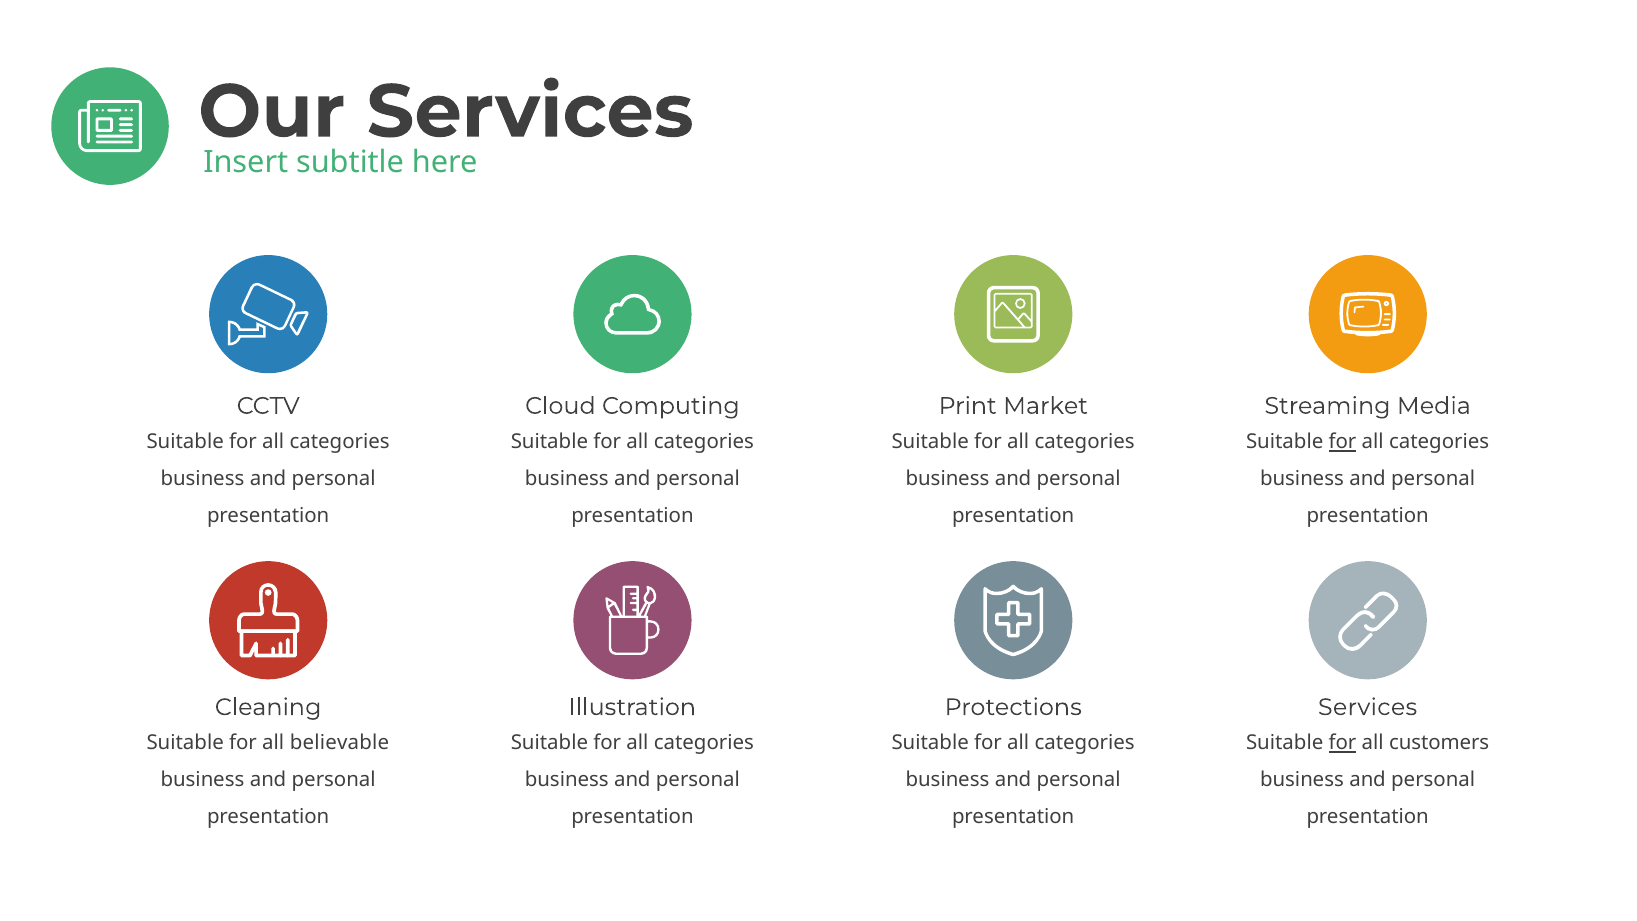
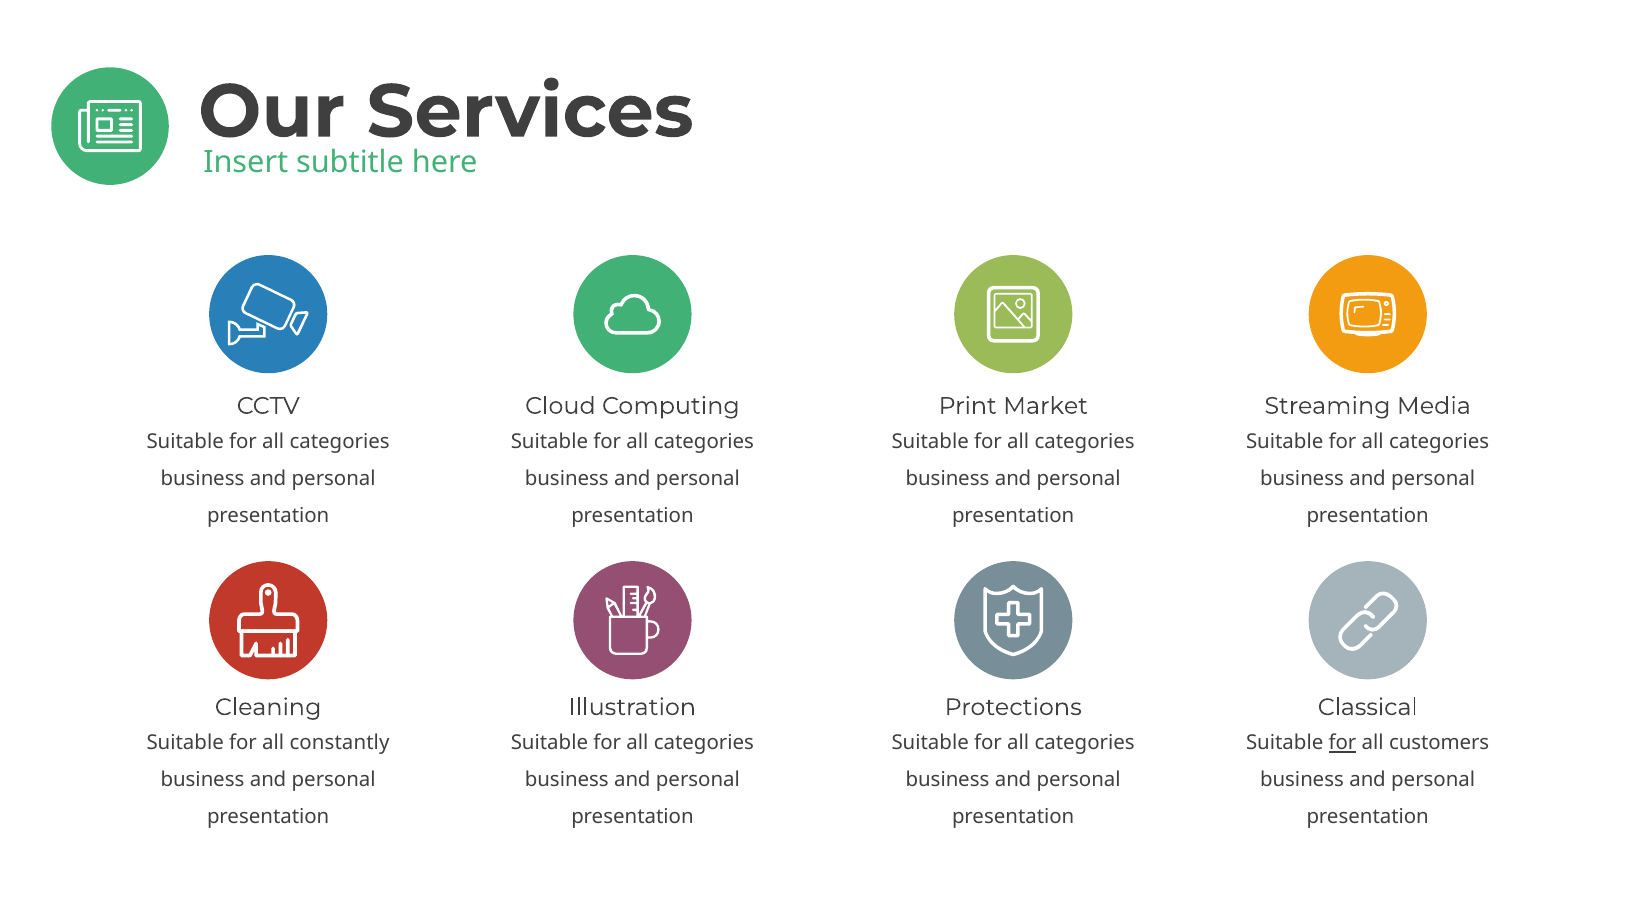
for underline: present -> none (1342, 442)
Services: Services -> Classical (1368, 707)
believable: believable -> constantly (340, 743)
